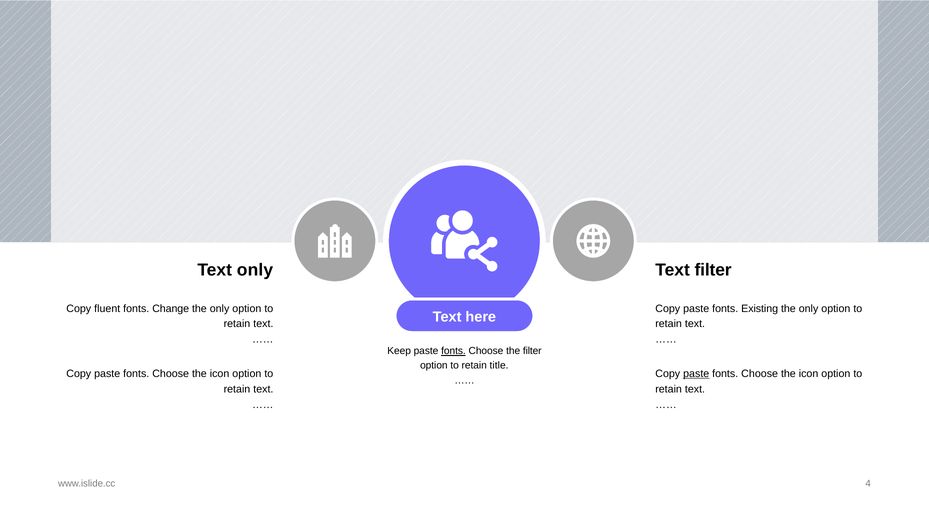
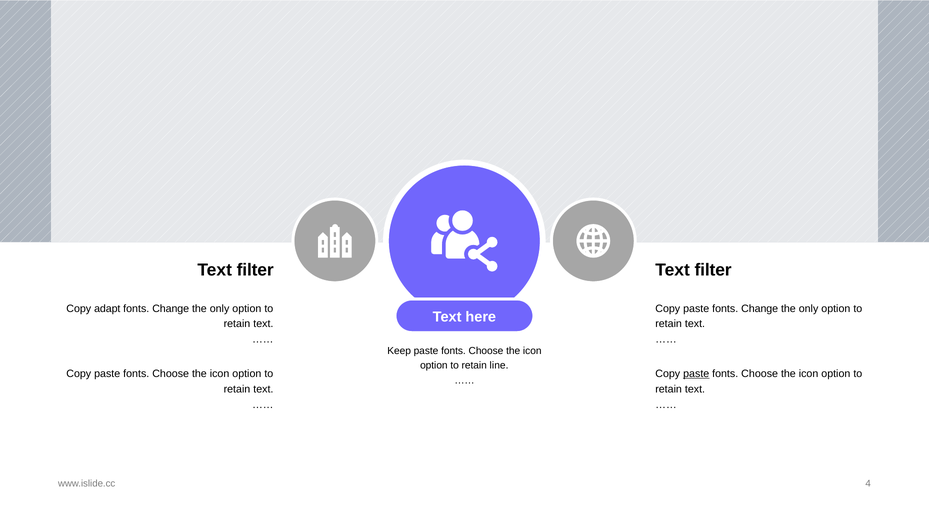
only: only -> filter (255, 270)
fluent: fluent -> adapt (107, 309)
paste fonts Existing: Existing -> Change (760, 309)
fonts underline: present -> none (453, 351)
filter: filter -> icon (532, 351)
title: title -> line (499, 366)
